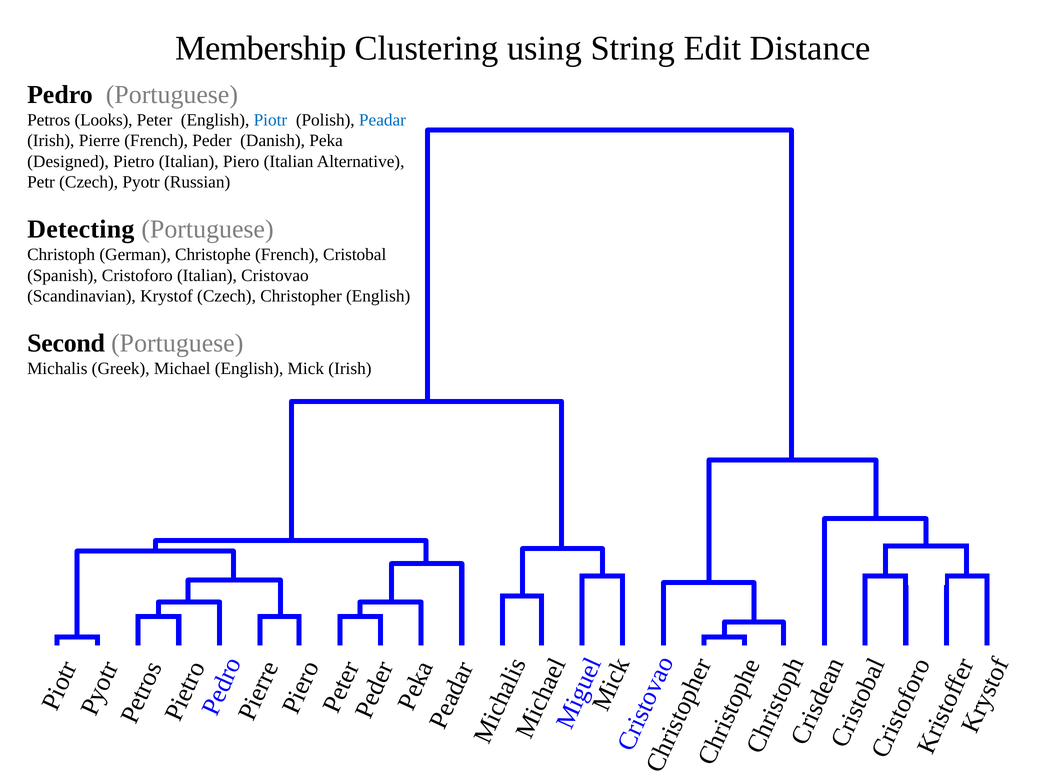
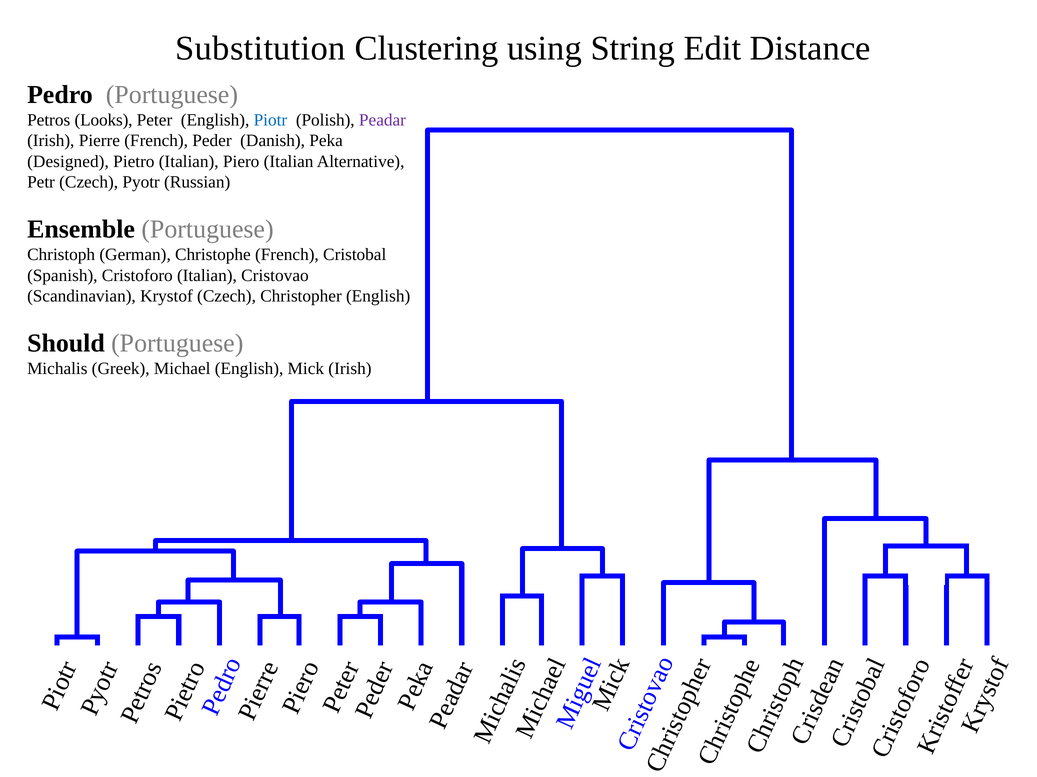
Membership: Membership -> Substitution (260, 48)
Peadar colour: blue -> purple (382, 120)
Detecting: Detecting -> Ensemble (81, 230)
Second: Second -> Should (66, 344)
